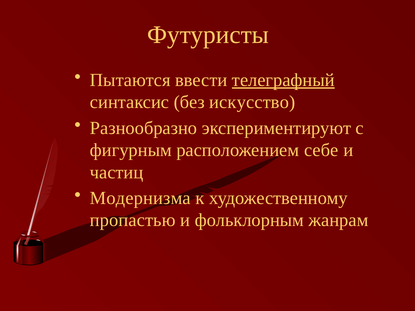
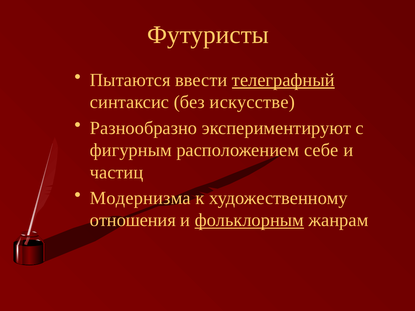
искусство: искусство -> искусстве (252, 102)
пропастью: пропастью -> отношения (133, 220)
фольклорным underline: none -> present (249, 220)
